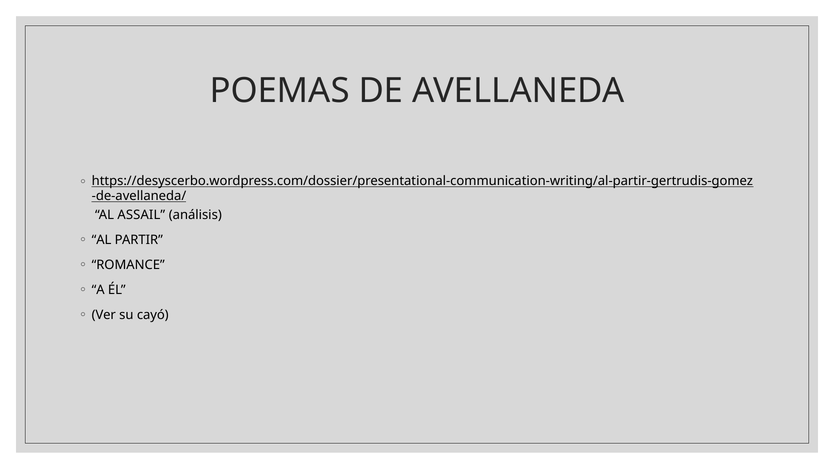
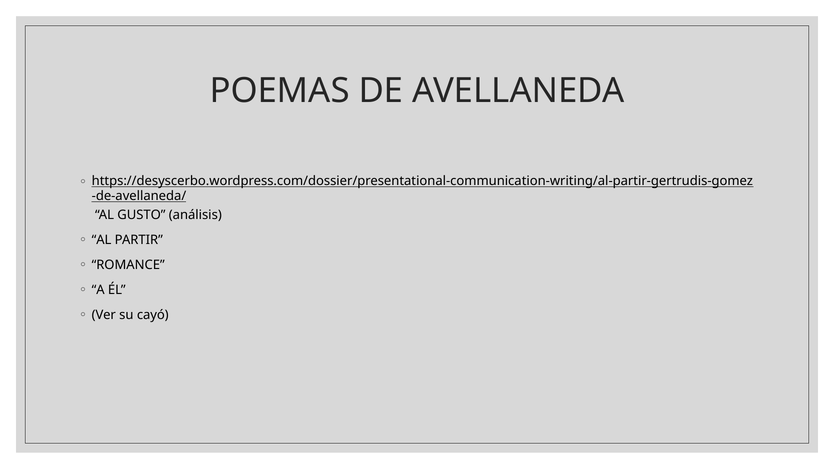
ASSAIL: ASSAIL -> GUSTO (141, 215)
